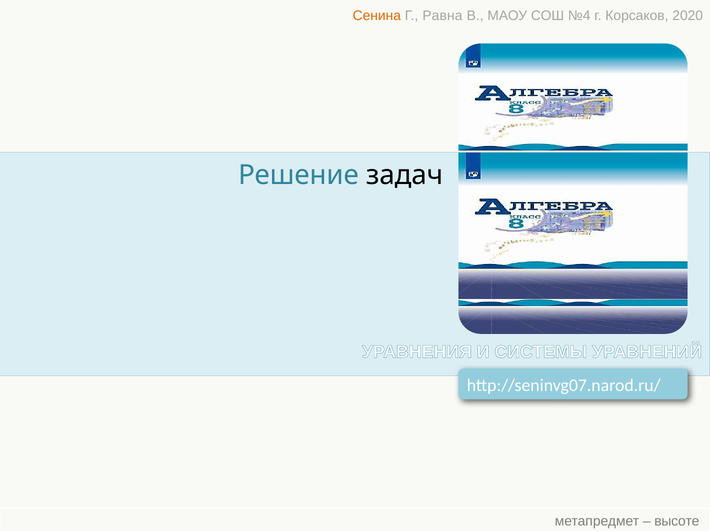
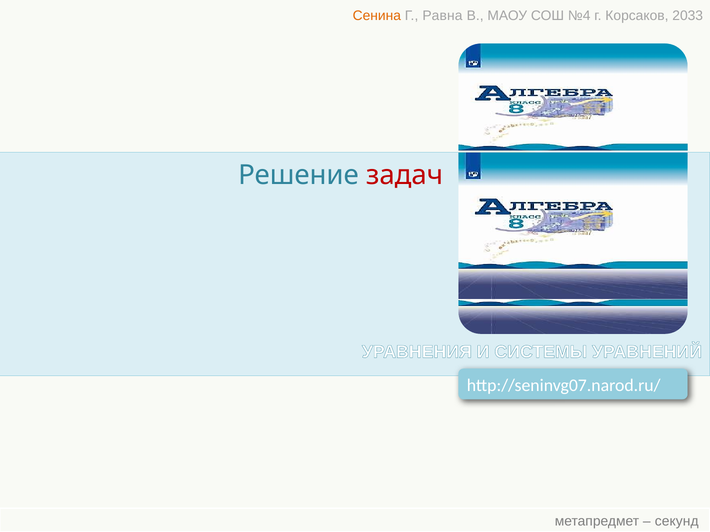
2020: 2020 -> 2033 (688, 16)
задач colour: black -> red (404, 175)
высоте: высоте -> секунд (677, 521)
